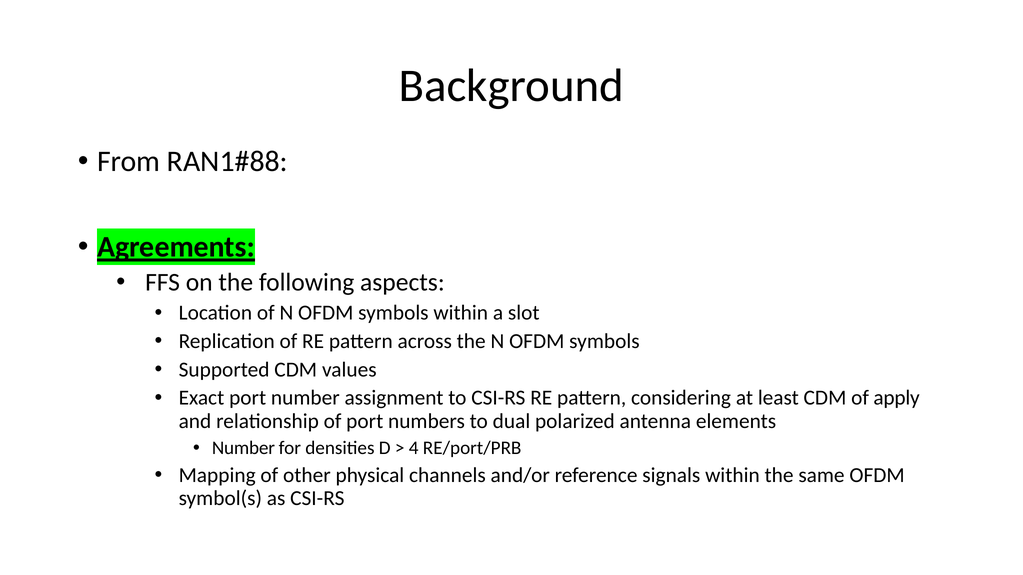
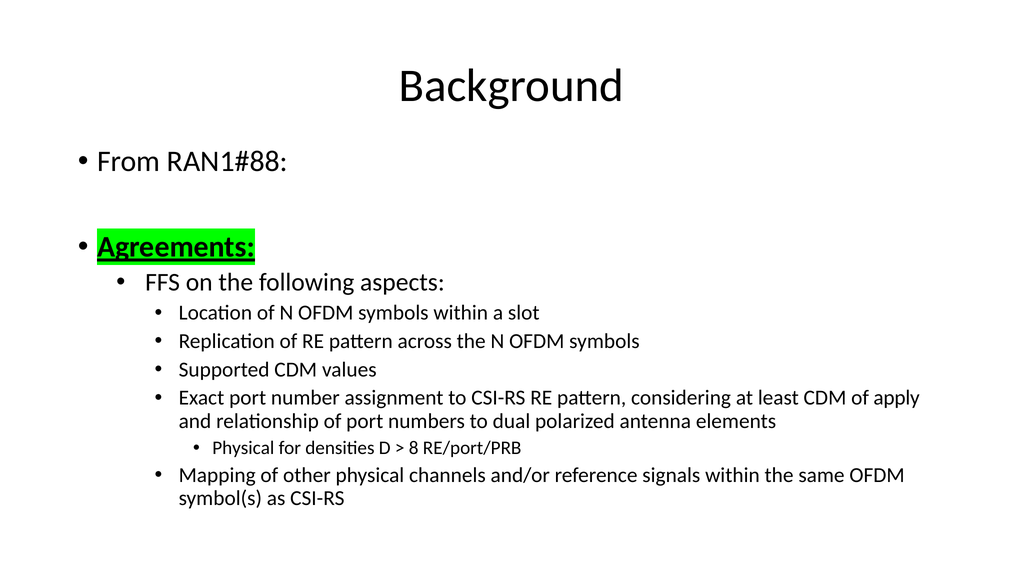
Number: Number -> Physical (243, 448)
4: 4 -> 8 (414, 448)
